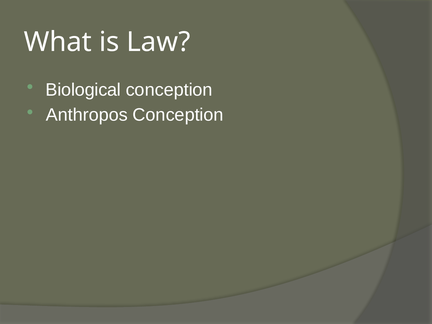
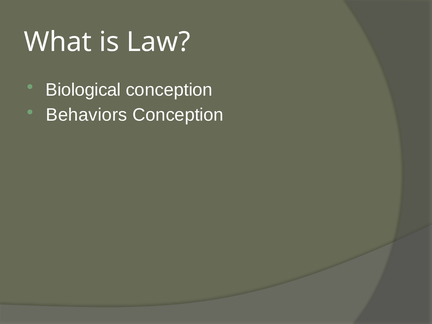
Anthropos: Anthropos -> Behaviors (87, 115)
